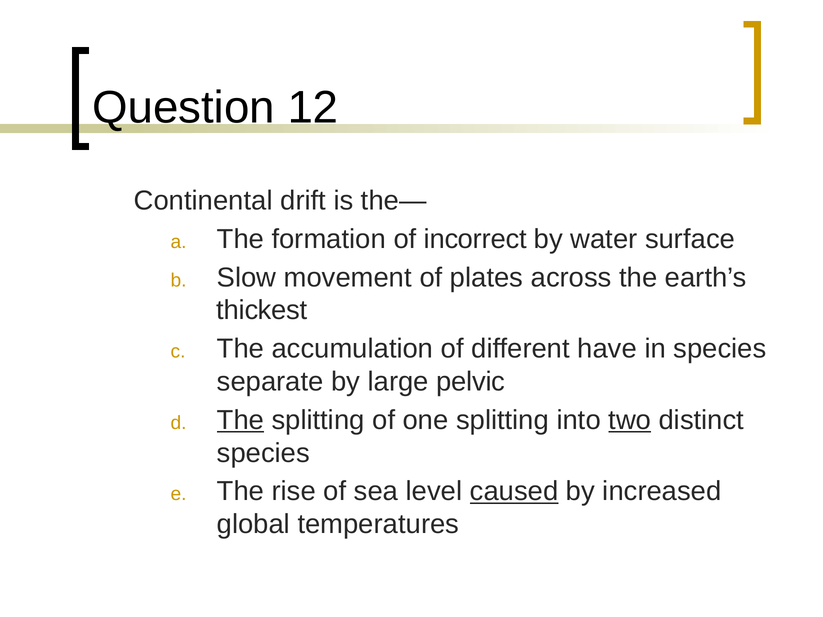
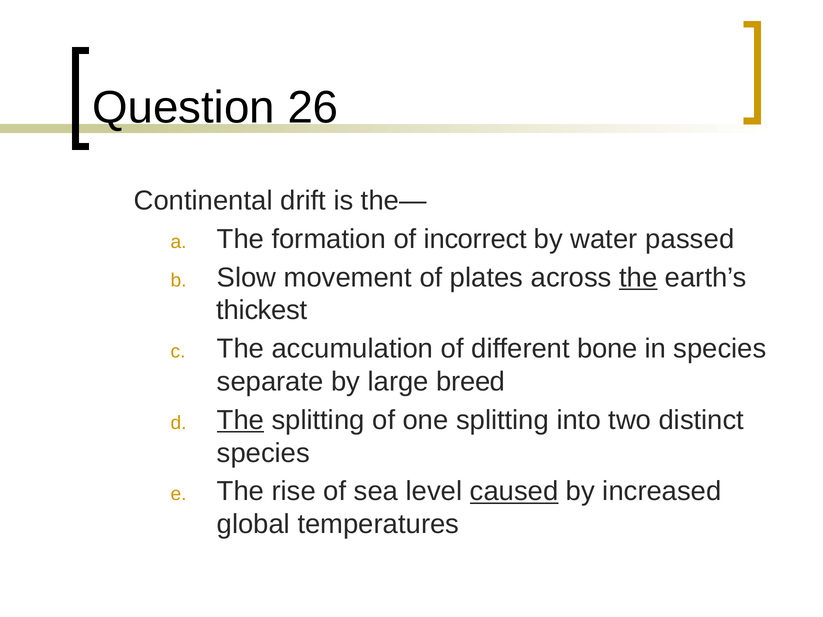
12: 12 -> 26 (313, 108)
surface: surface -> passed (690, 239)
the underline: none -> present (638, 278)
have: have -> bone (607, 349)
pelvic: pelvic -> breed (471, 382)
two underline: present -> none (630, 420)
